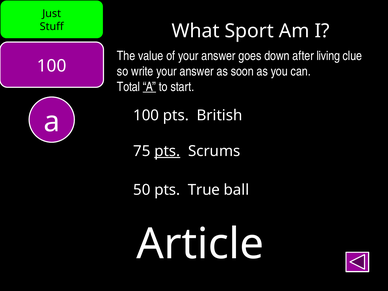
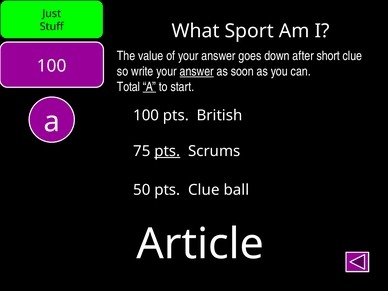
living: living -> short (328, 56)
answer underline: none -> present (197, 71)
pts True: True -> Clue (204, 190)
